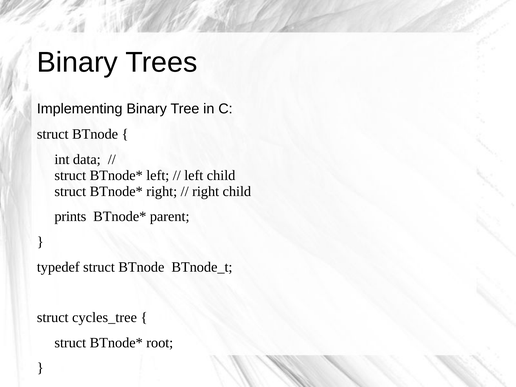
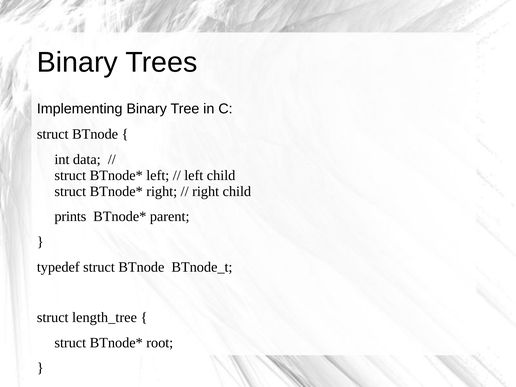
cycles_tree: cycles_tree -> length_tree (105, 317)
